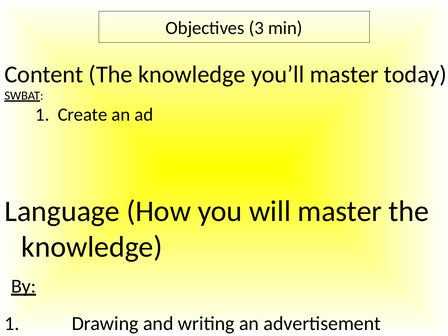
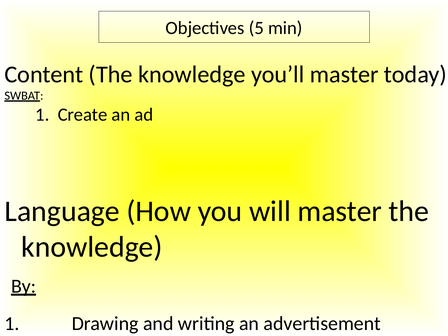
3: 3 -> 5 (256, 28)
